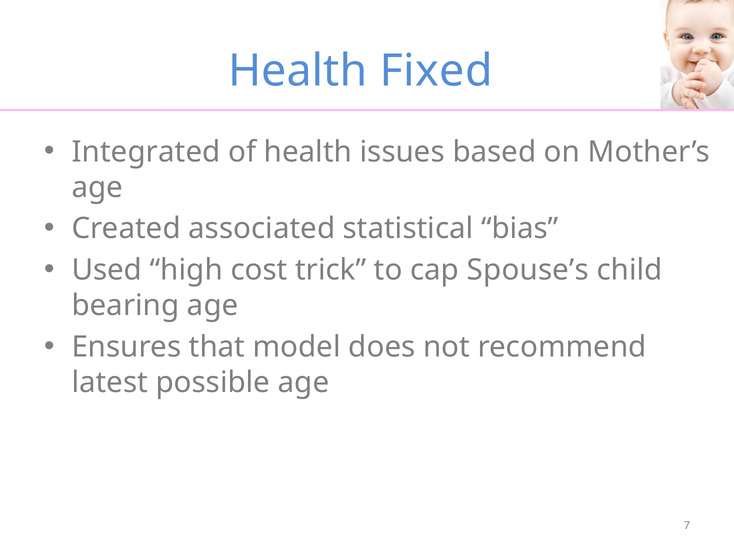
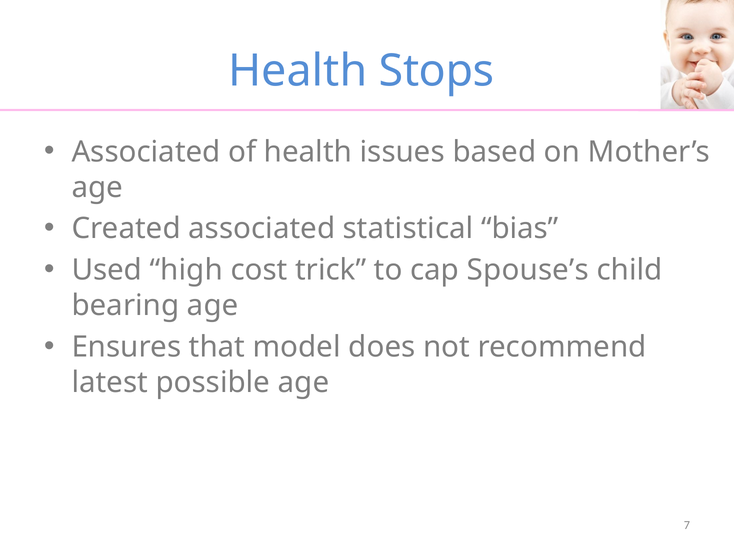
Fixed: Fixed -> Stops (437, 71)
Integrated: Integrated -> Associated (146, 152)
